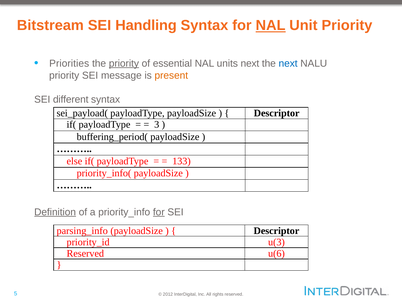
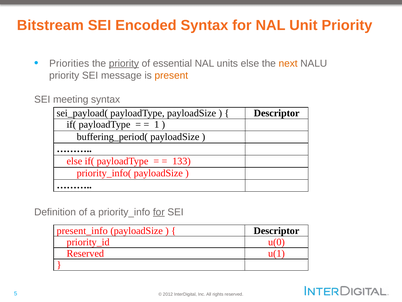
Handling: Handling -> Encoded (146, 25)
NAL underline: present -> none (271, 25)
units next: next -> else (250, 63)
next colour: blue -> orange (288, 63)
different: different -> meeting (71, 99)
3: 3 -> 1 (157, 124)
Definition underline: present -> none (55, 212)
parsing_info: parsing_info -> present_info (82, 230)
u(3: u(3 -> u(0 (276, 242)
u(6: u(6 -> u(1 (276, 253)
